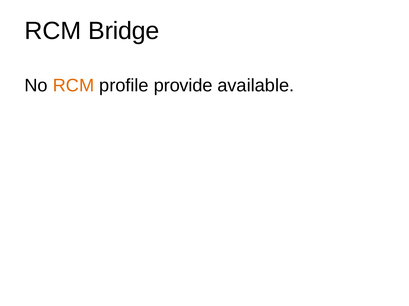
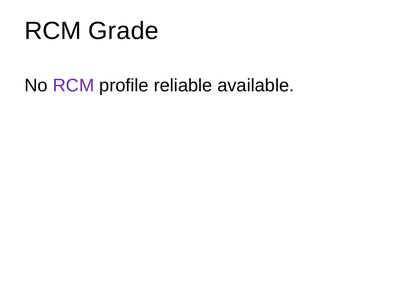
Bridge: Bridge -> Grade (124, 31)
RCM colour: orange -> purple (73, 86)
provide: provide -> reliable (183, 86)
